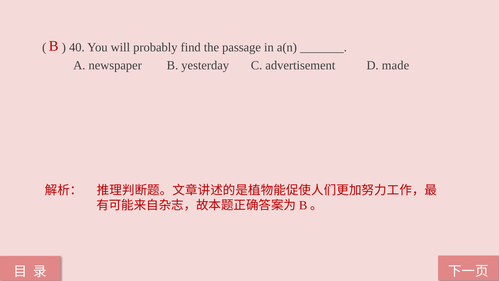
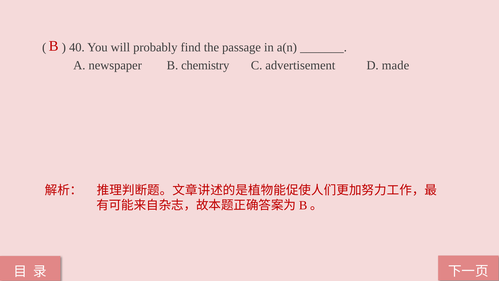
yesterday: yesterday -> chemistry (205, 65)
